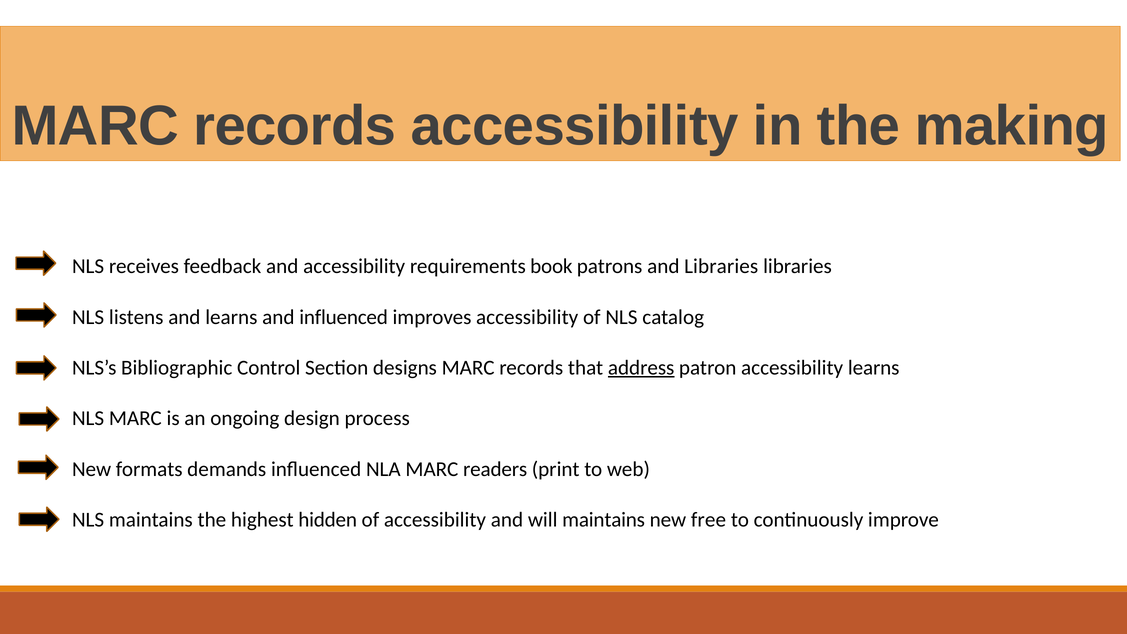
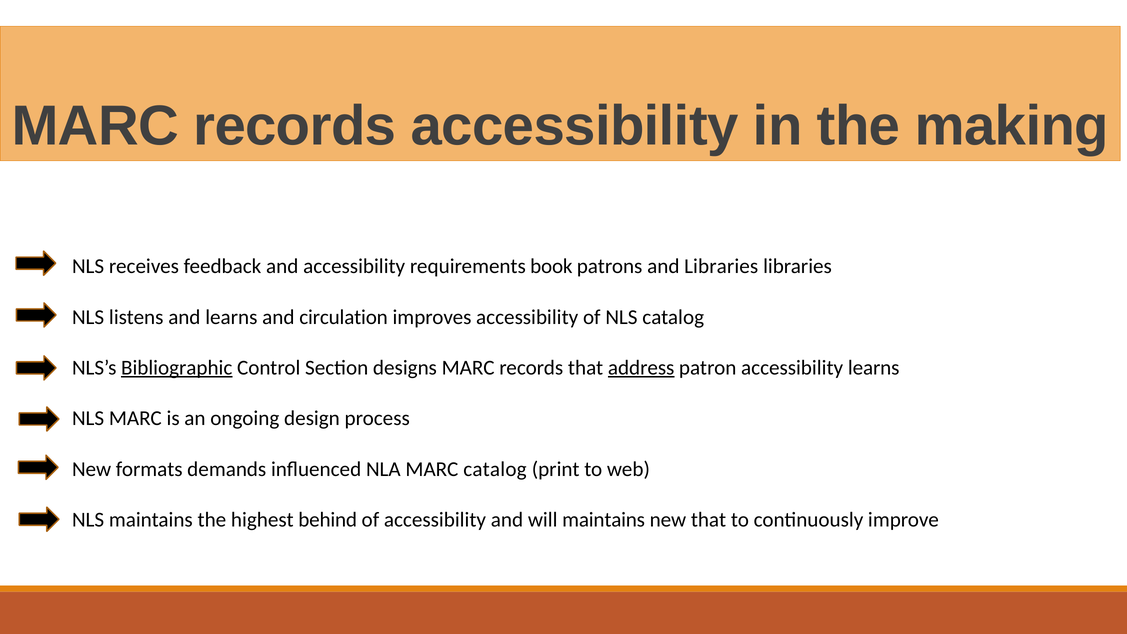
and influenced: influenced -> circulation (344, 317)
Bibliographic underline: none -> present (177, 368)
MARC readers: readers -> catalog (495, 469)
hidden: hidden -> behind (328, 520)
new free: free -> that (709, 520)
